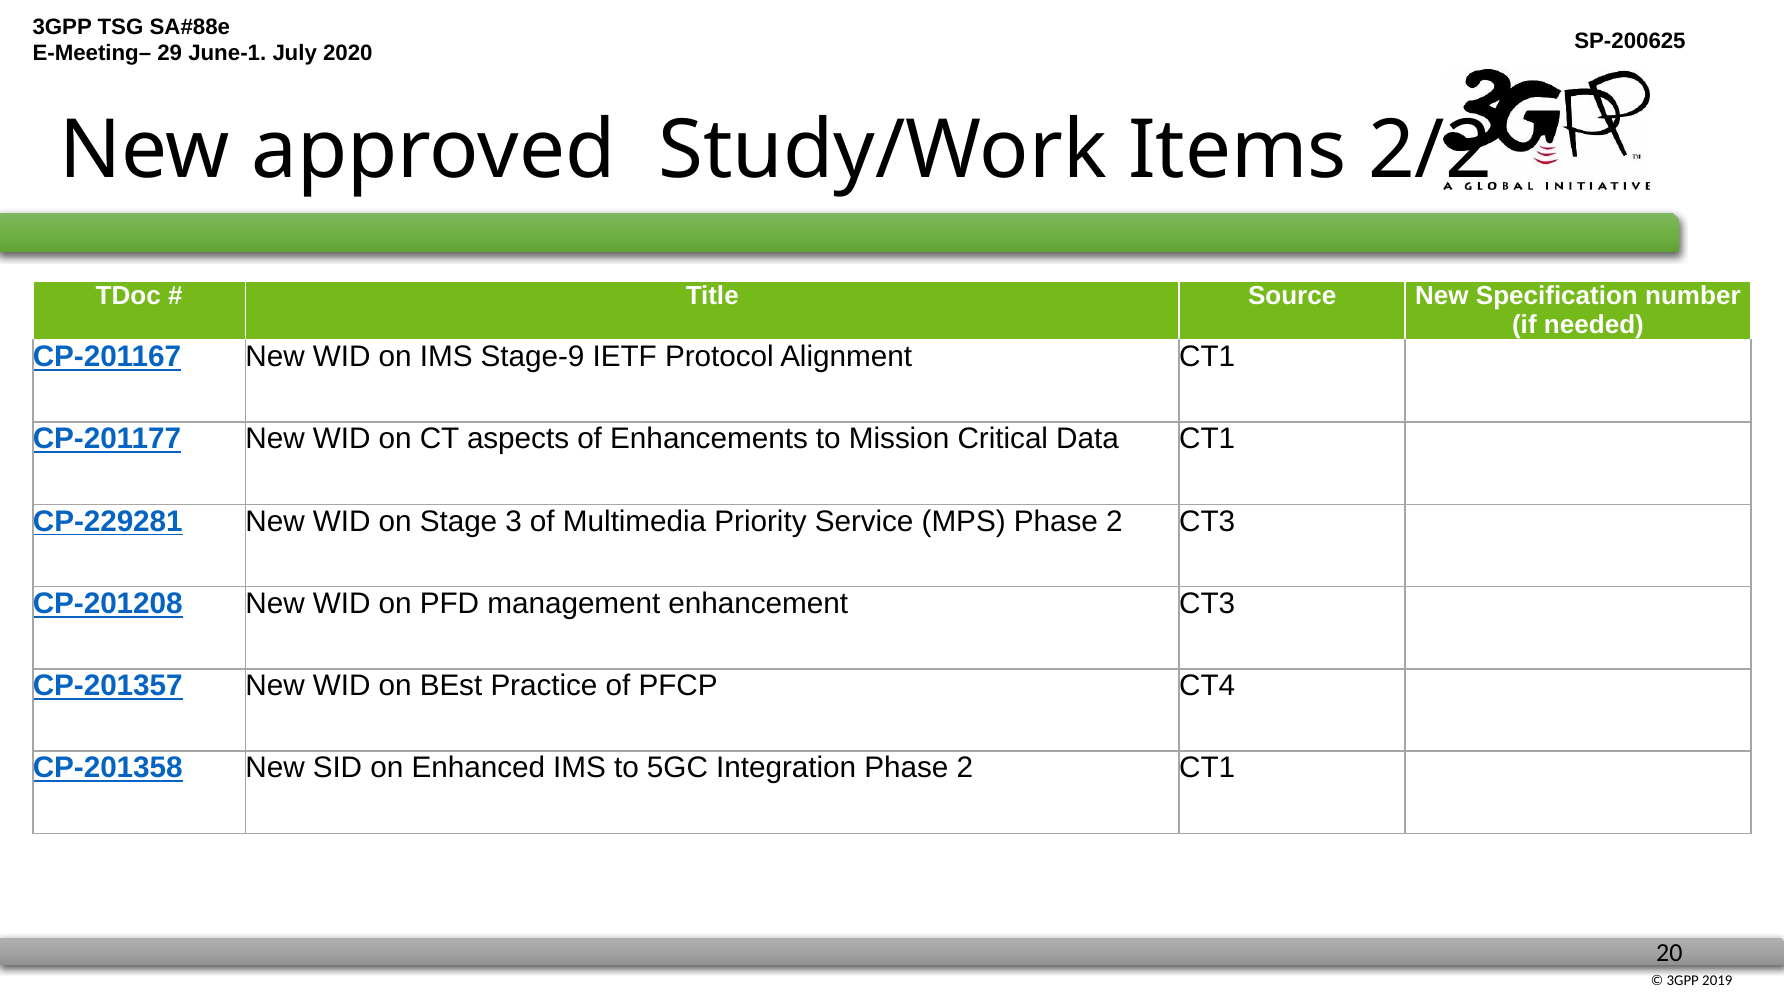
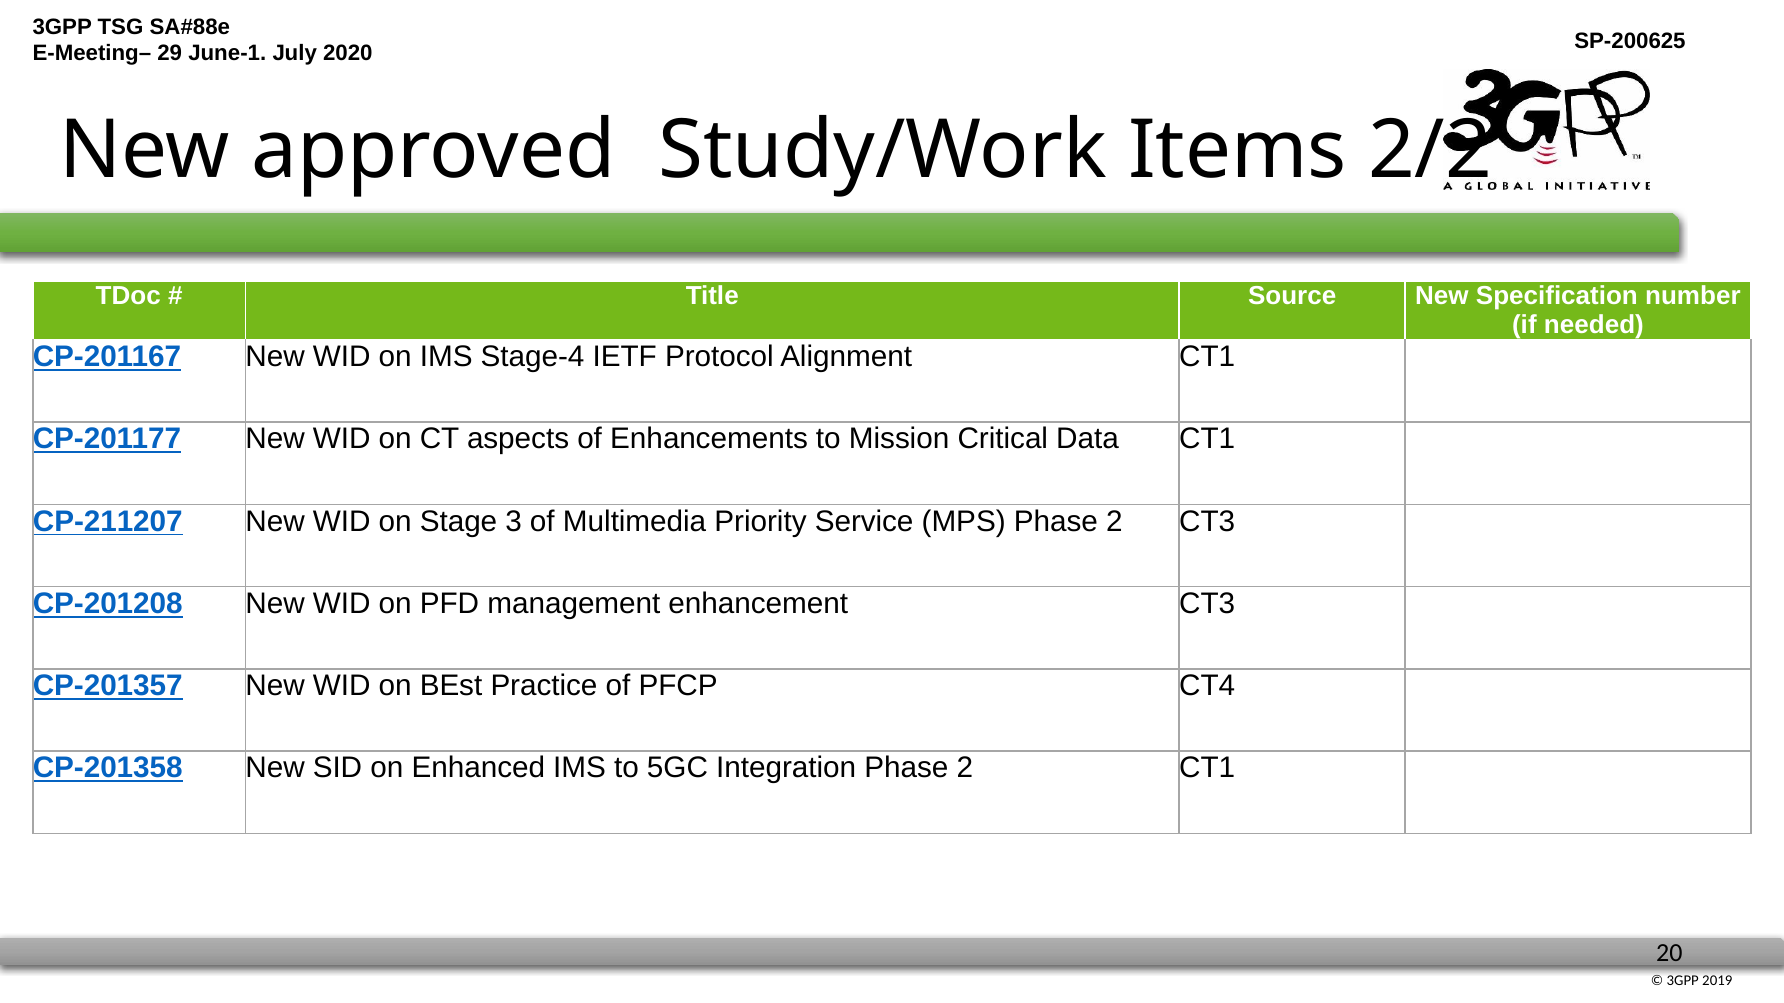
Stage-9: Stage-9 -> Stage-4 (533, 357)
CP-229281: CP-229281 -> CP-211207 (108, 522)
